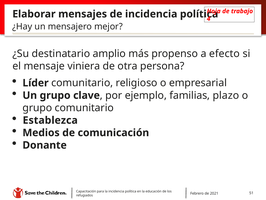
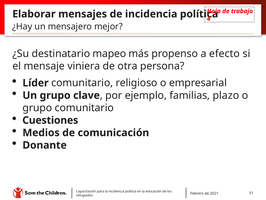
amplio: amplio -> mapeo (109, 53)
Establezca: Establezca -> Cuestiones (50, 120)
